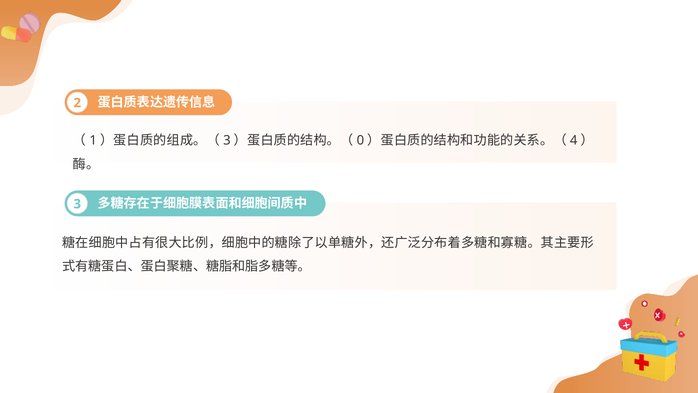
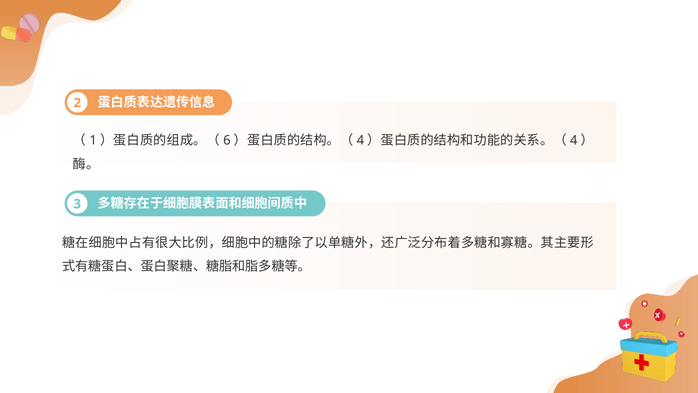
3: 3 -> 6 (227, 140)
0: 0 -> 4 (360, 140)
